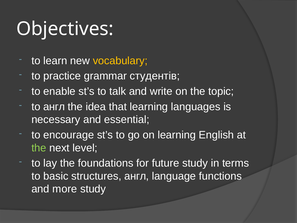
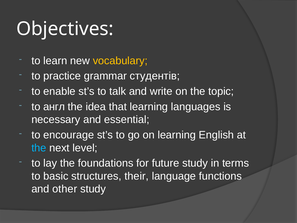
the colour: light green -> light blue (39, 148)
structures англ: англ -> their (137, 176)
more: more -> other (65, 189)
